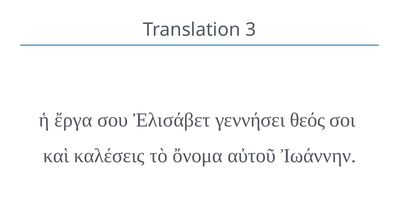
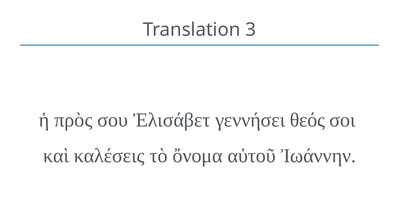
ἔργα: ἔργα -> πρὸς (73, 120)
